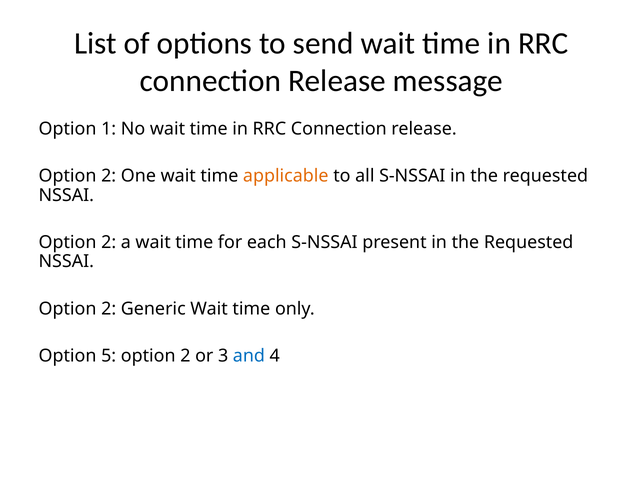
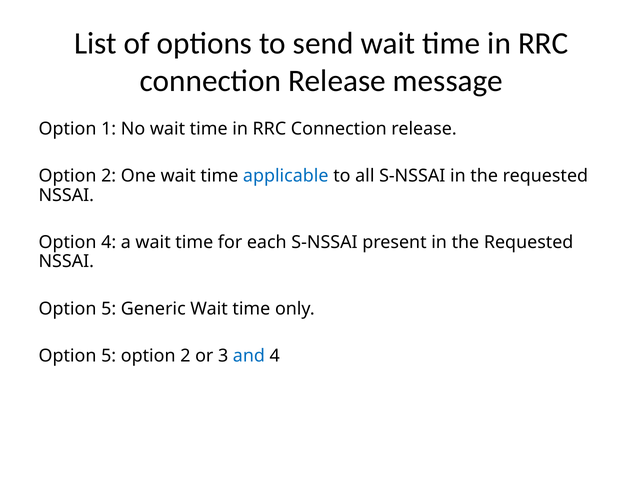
applicable colour: orange -> blue (286, 176)
2: 2 -> 4 (109, 242)
2: 2 -> 5 (109, 309)
